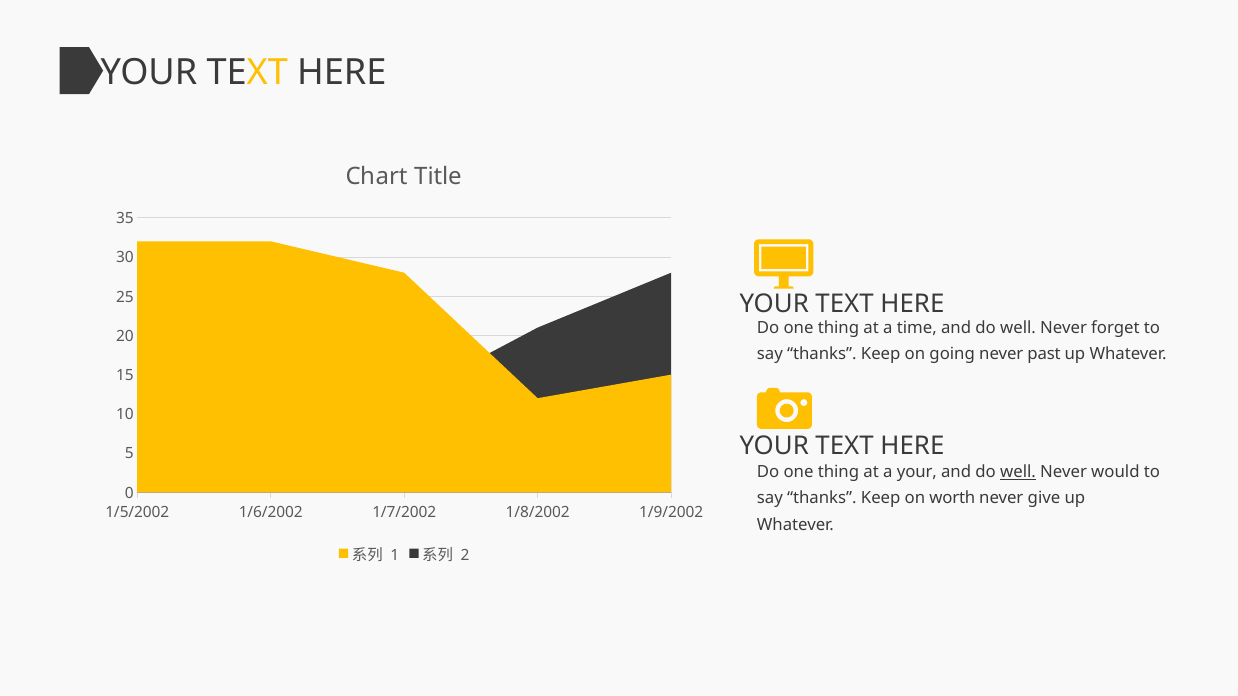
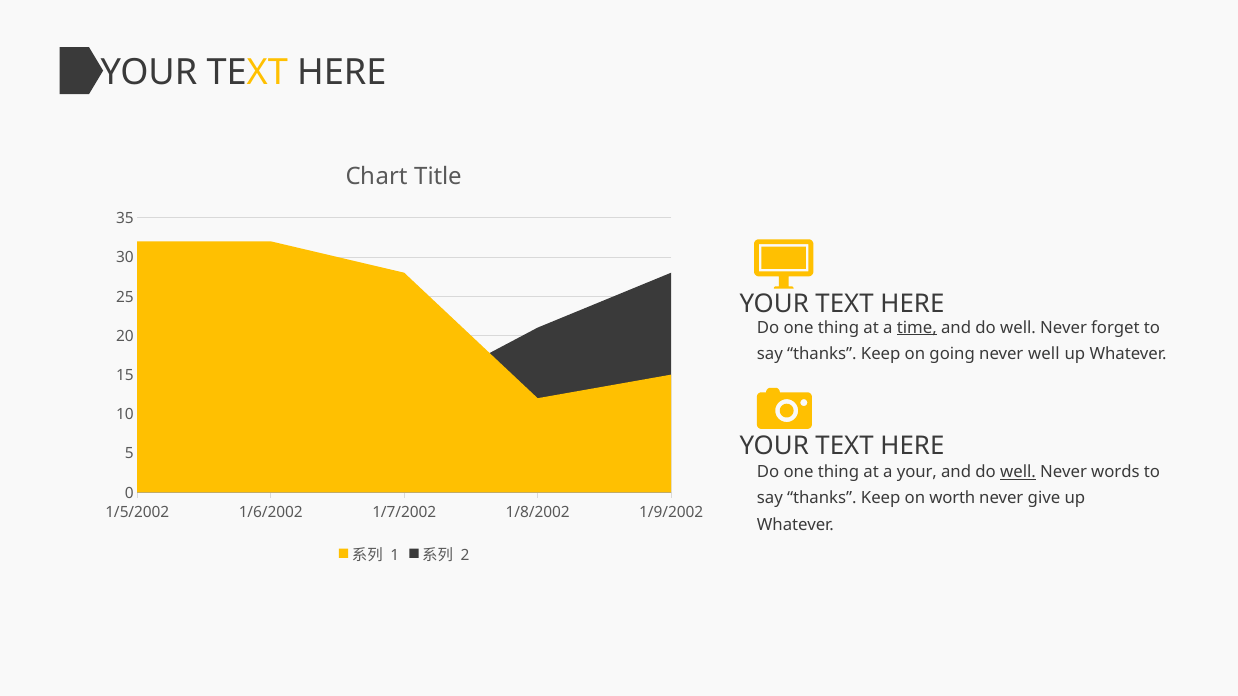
time underline: none -> present (917, 328)
never past: past -> well (1044, 354)
would: would -> words (1115, 472)
